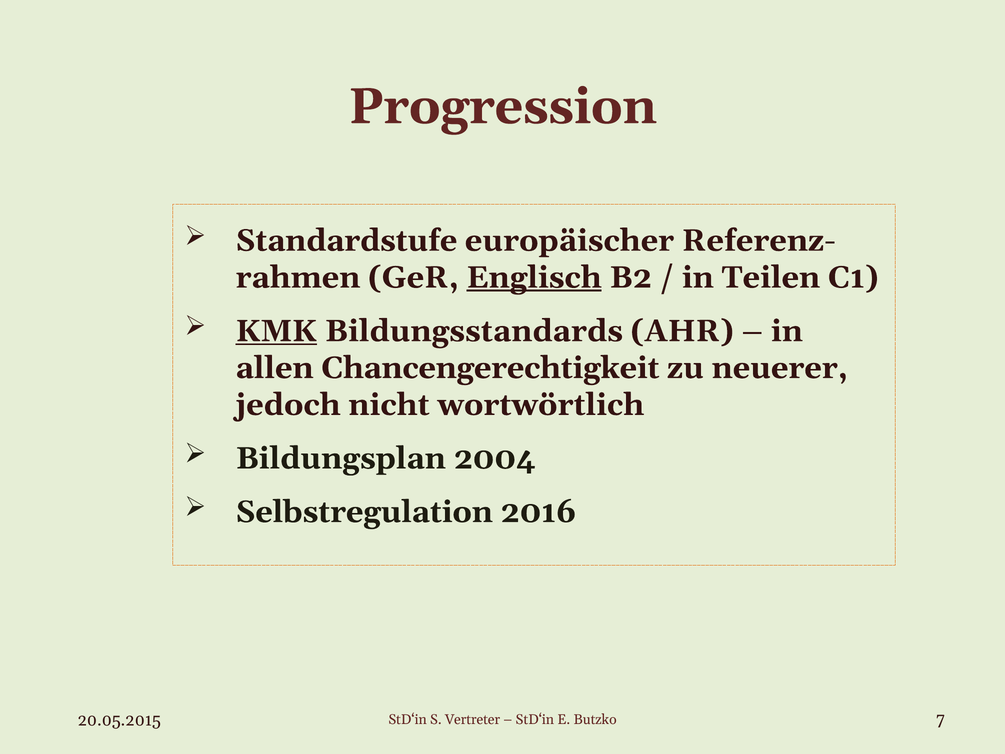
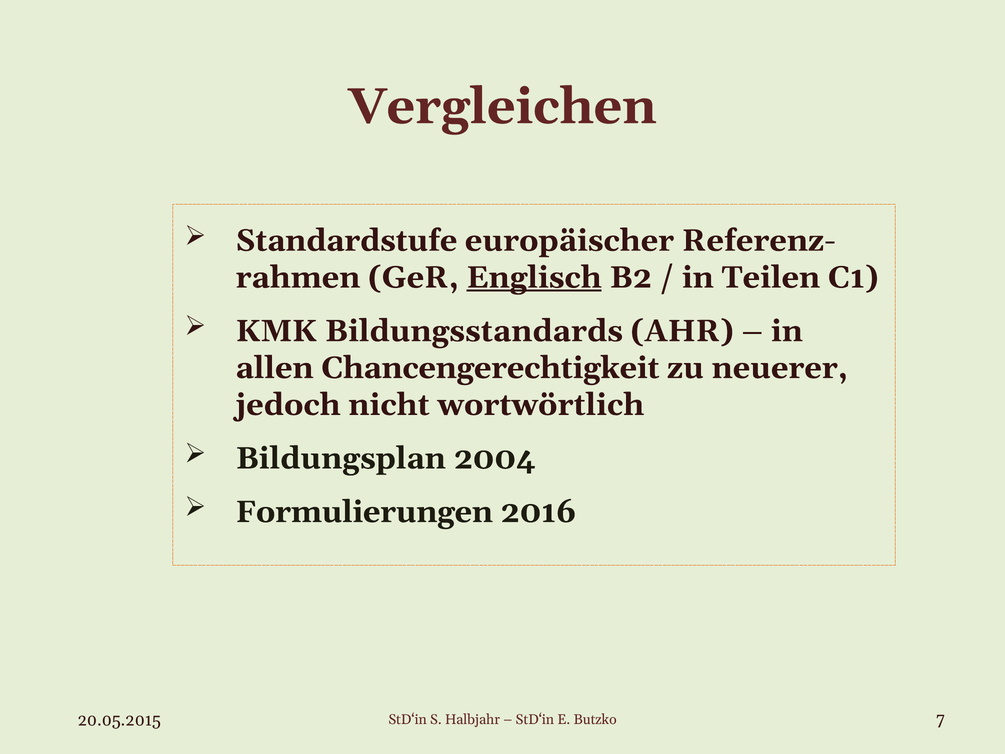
Progression: Progression -> Vergleichen (503, 107)
KMK underline: present -> none (276, 331)
Selbstregulation: Selbstregulation -> Formulierungen (364, 512)
Vertreter: Vertreter -> Halbjahr (472, 720)
